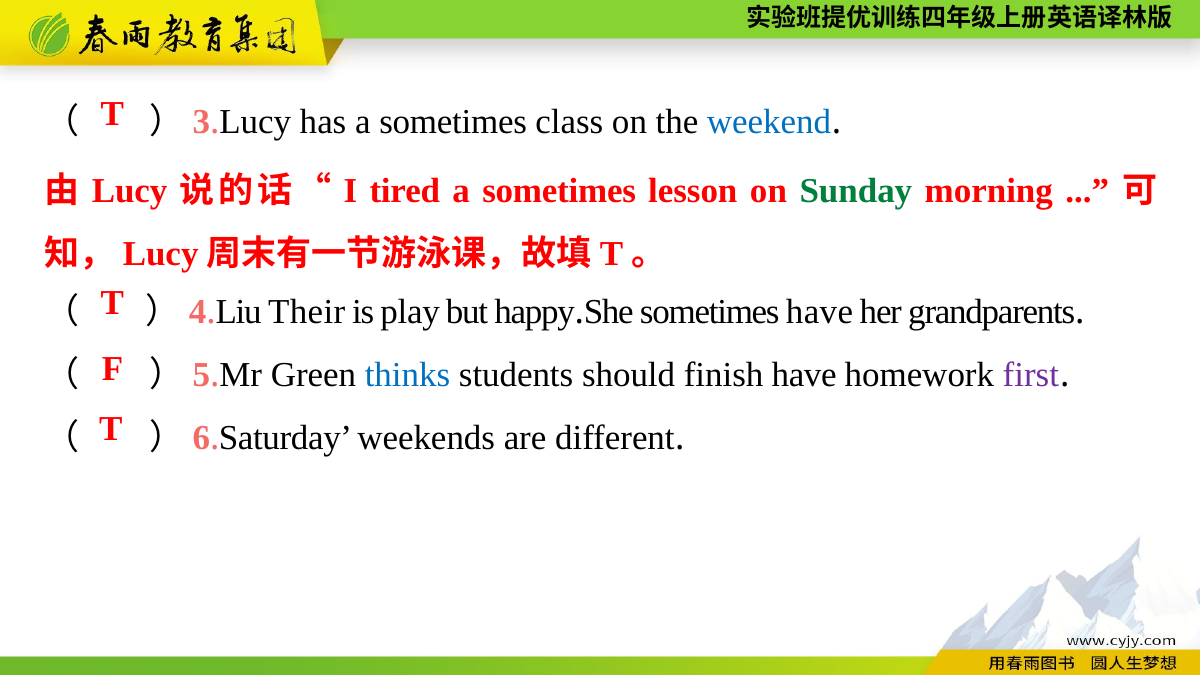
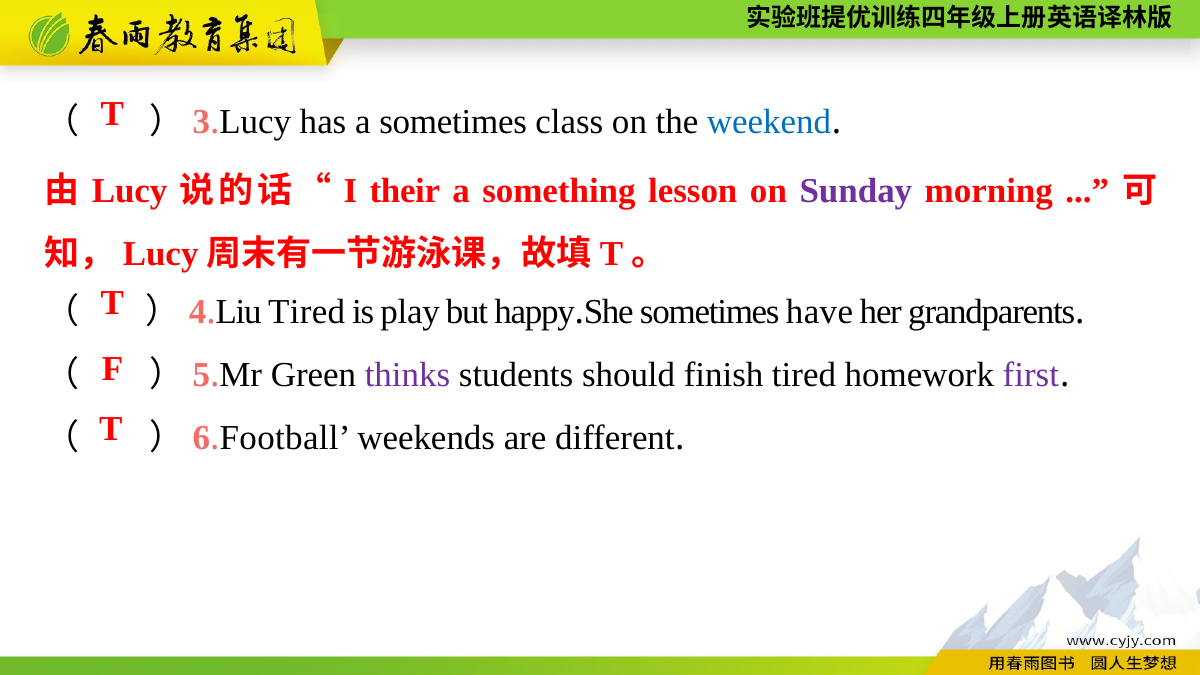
tired: tired -> their (405, 191)
sometimes: sometimes -> something (559, 191)
Sunday colour: green -> purple (856, 191)
Their: Their -> Tired (307, 312)
thinks colour: blue -> purple (407, 375)
finish have: have -> tired (804, 375)
Saturday: Saturday -> Football (285, 438)
